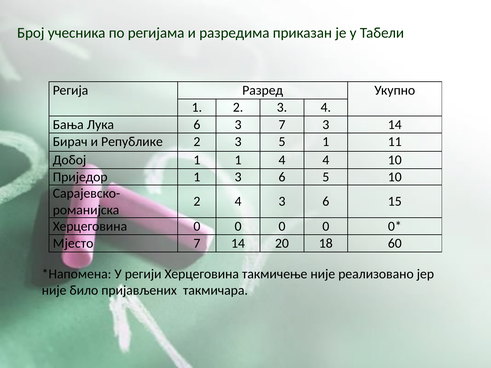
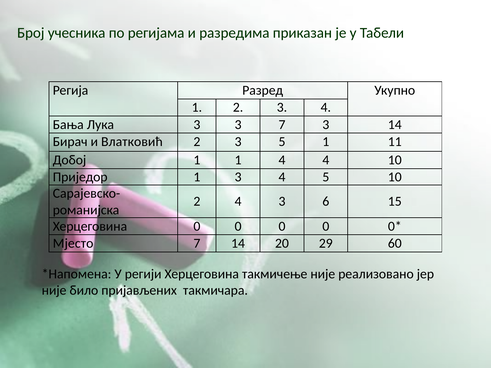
Лука 6: 6 -> 3 (197, 125)
Републике: Републике -> Влатковић (132, 142)
1 3 6: 6 -> 4 (282, 177)
18: 18 -> 29 (326, 243)
